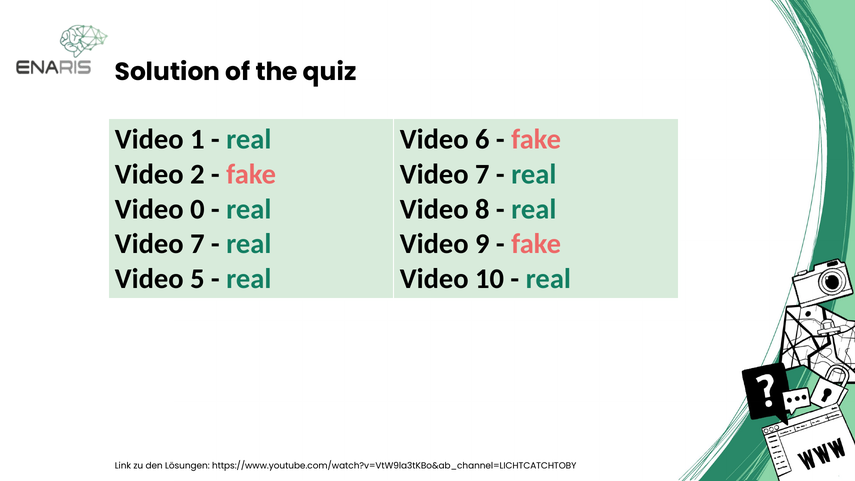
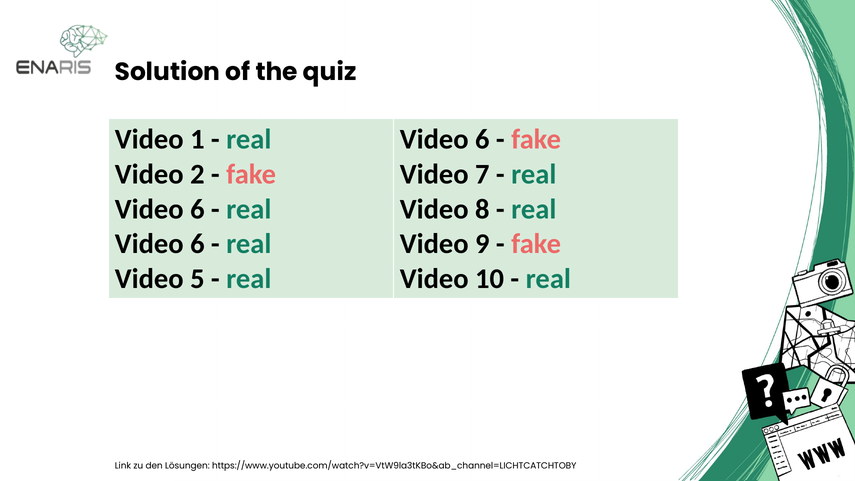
0: 0 -> 6 (197, 209)
7: 7 -> 6 (197, 244)
